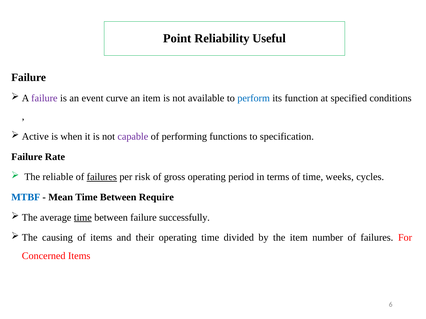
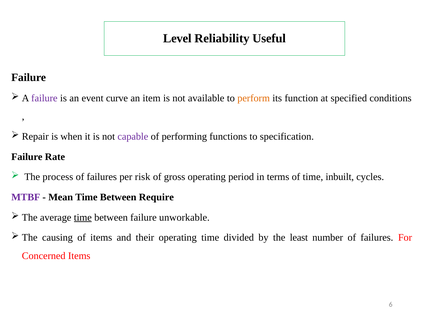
Point: Point -> Level (177, 38)
perform colour: blue -> orange (254, 98)
Active: Active -> Repair (35, 137)
reliable: reliable -> process (58, 177)
failures underline: present -> none (102, 177)
weeks: weeks -> inbuilt (340, 177)
MTBF colour: blue -> purple (26, 198)
successfully: successfully -> unworkable (184, 218)
the item: item -> least (299, 238)
